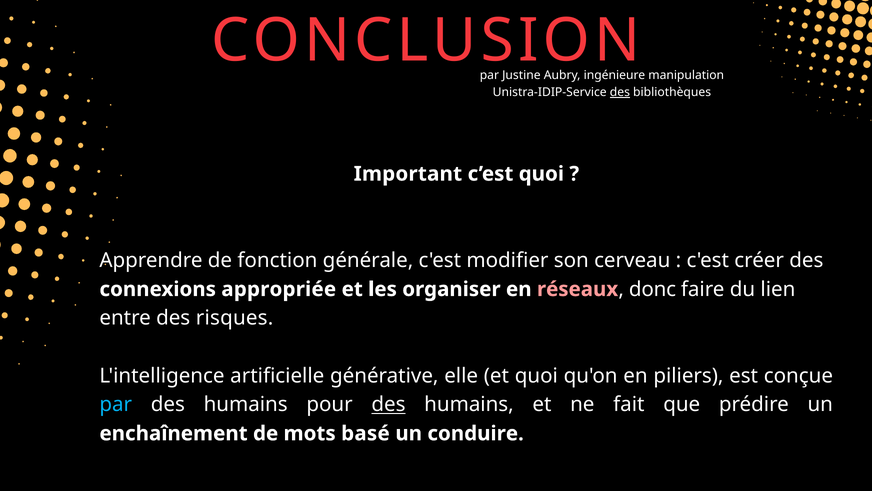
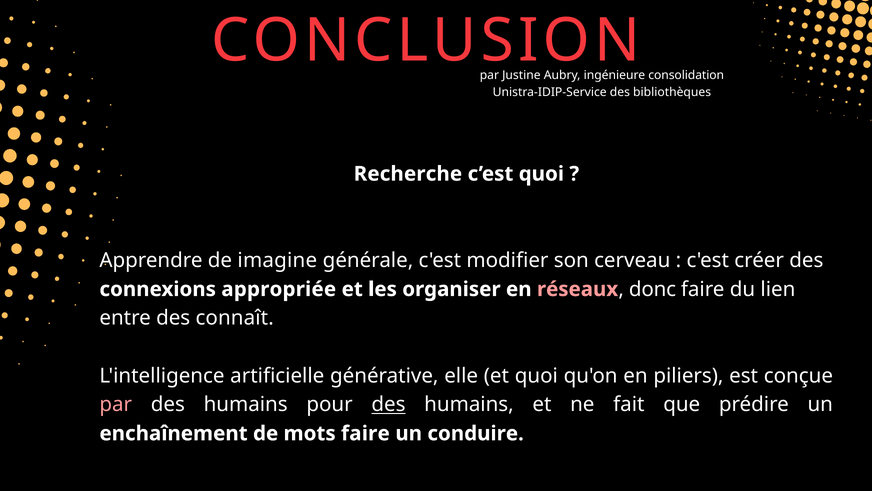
manipulation: manipulation -> consolidation (686, 75)
des underline: present -> none (620, 92)
Important: Important -> Recherche (408, 174)
fonction: fonction -> imagine (277, 260)
risques: risques -> connaît (235, 318)
par colour: light blue -> pink (116, 404)
mots basé: basé -> faire (365, 433)
